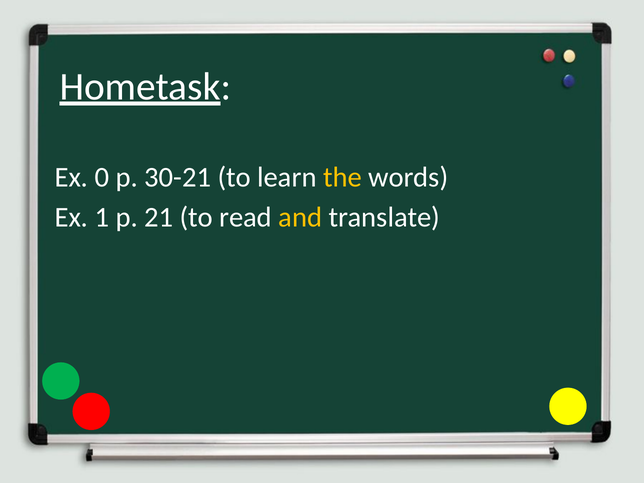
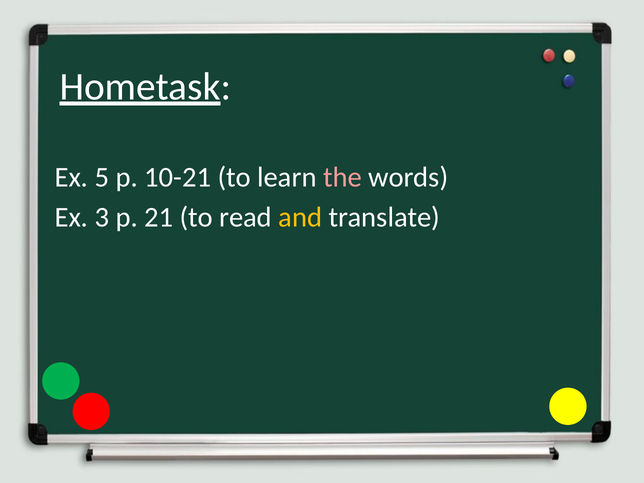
0: 0 -> 5 (102, 177)
30-21: 30-21 -> 10-21 (178, 177)
the colour: yellow -> pink (343, 177)
1: 1 -> 3 (102, 217)
